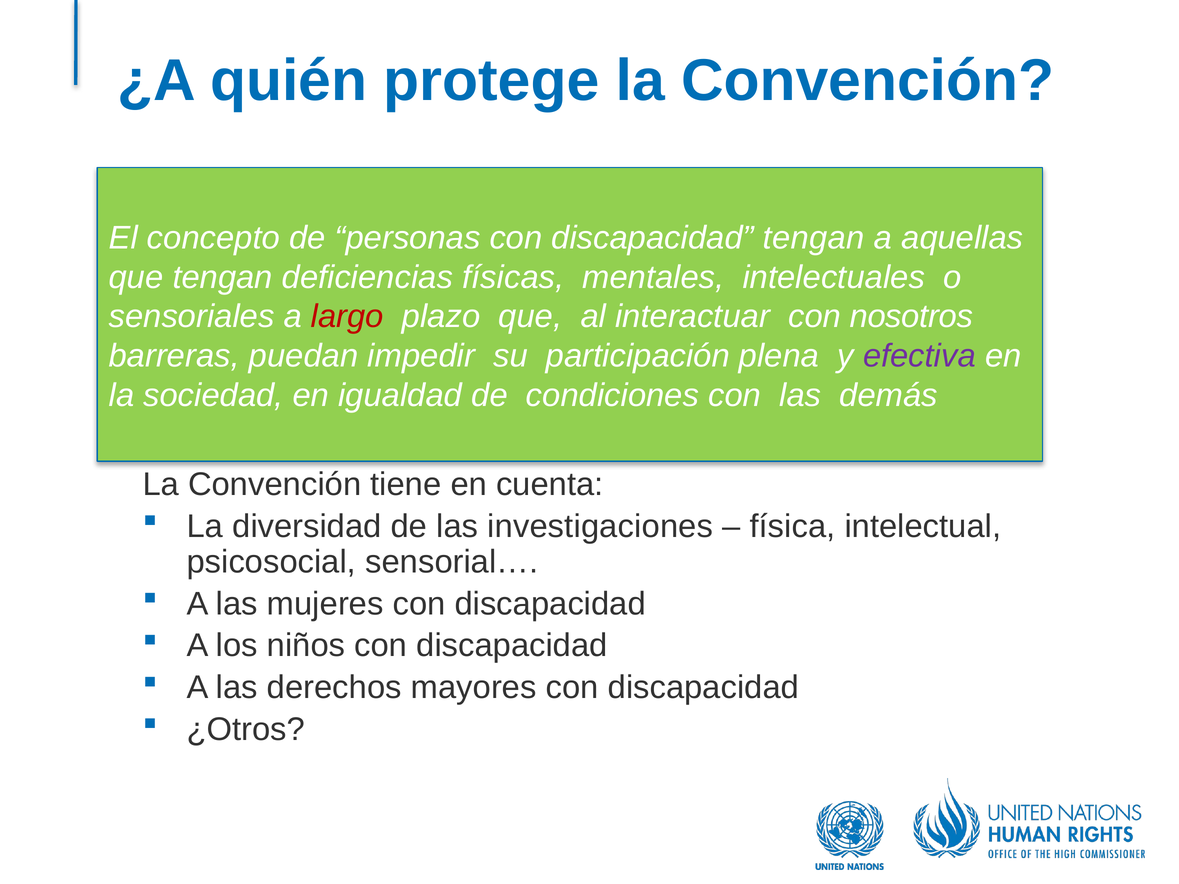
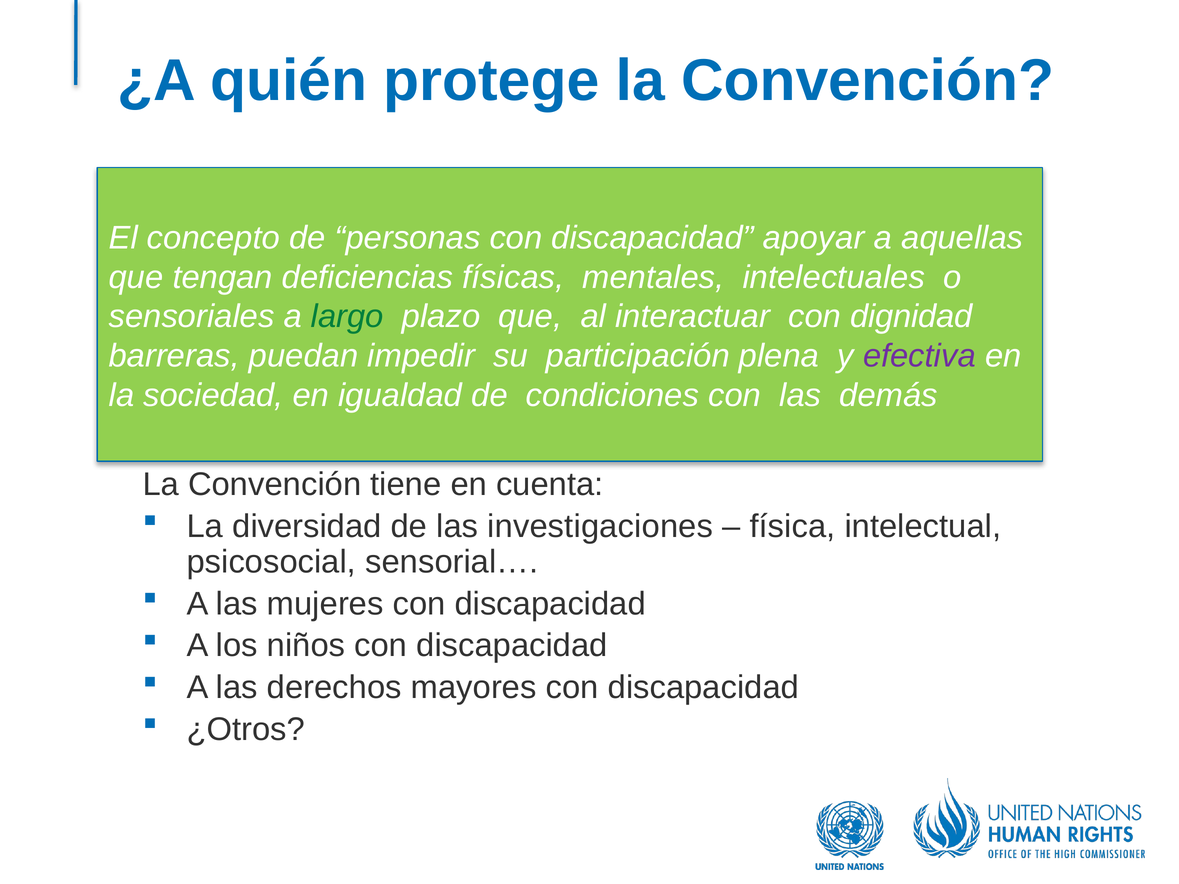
discapacidad tengan: tengan -> apoyar (814, 238)
largo colour: red -> green (347, 317)
nosotros: nosotros -> dignidad (911, 317)
